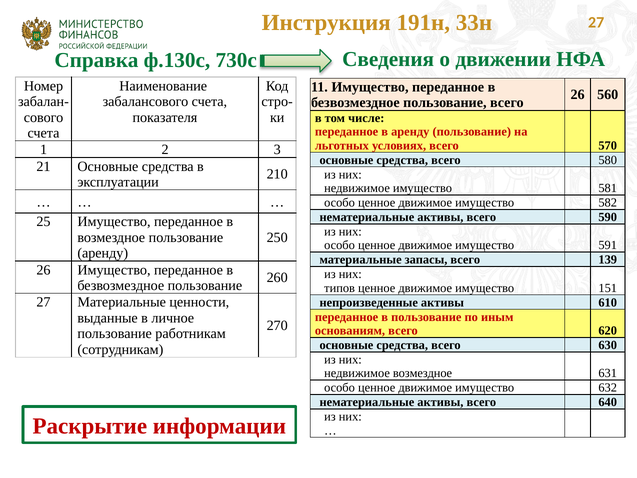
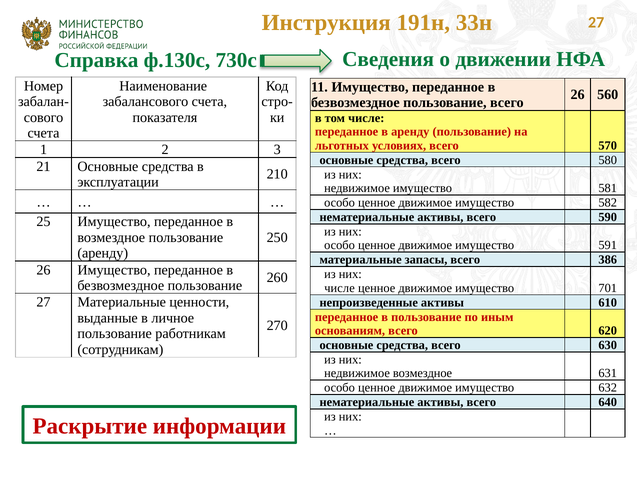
139: 139 -> 386 (608, 260)
типов: типов -> числе (340, 288)
151: 151 -> 701 (608, 288)
